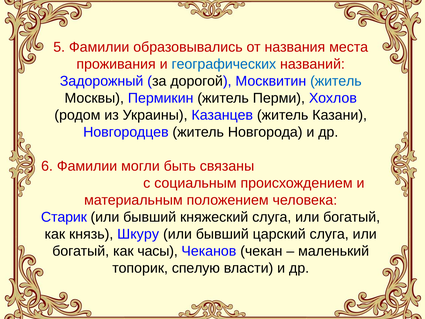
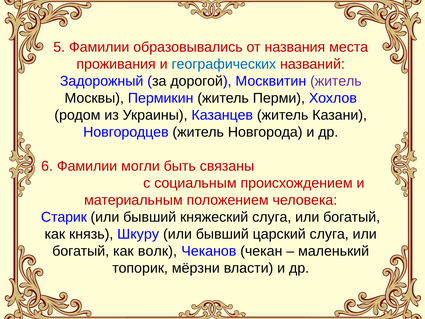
житель colour: blue -> purple (336, 81)
часы: часы -> волк (157, 251)
спелую: спелую -> мёрзни (196, 268)
